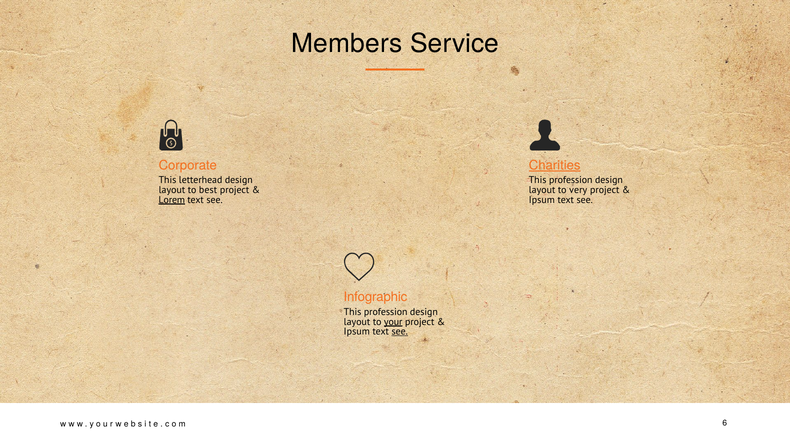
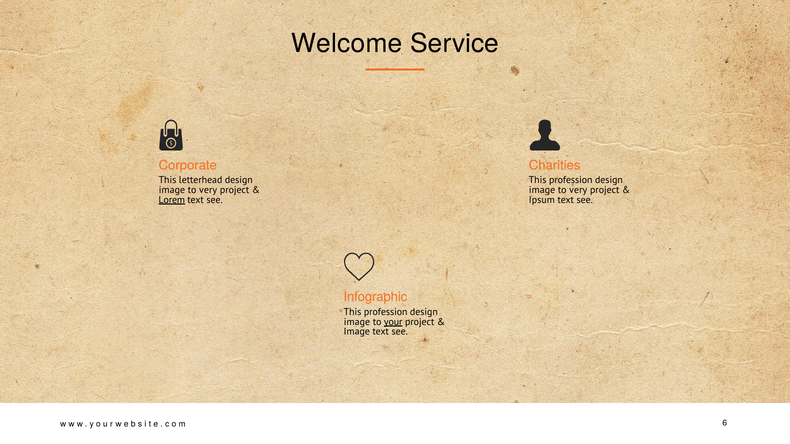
Members: Members -> Welcome (347, 44)
Charities underline: present -> none (555, 165)
layout: layout -> image (172, 190)
best: best -> very (208, 190)
layout: layout -> image (542, 190)
layout: layout -> image (357, 322)
Ipsum: Ipsum -> Image (357, 332)
see underline: present -> none (400, 332)
